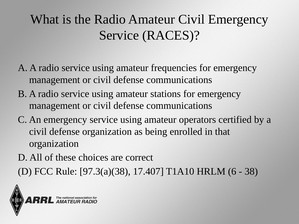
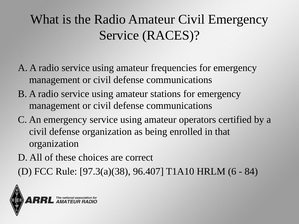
17.407: 17.407 -> 96.407 (148, 172)
38: 38 -> 84 (251, 172)
